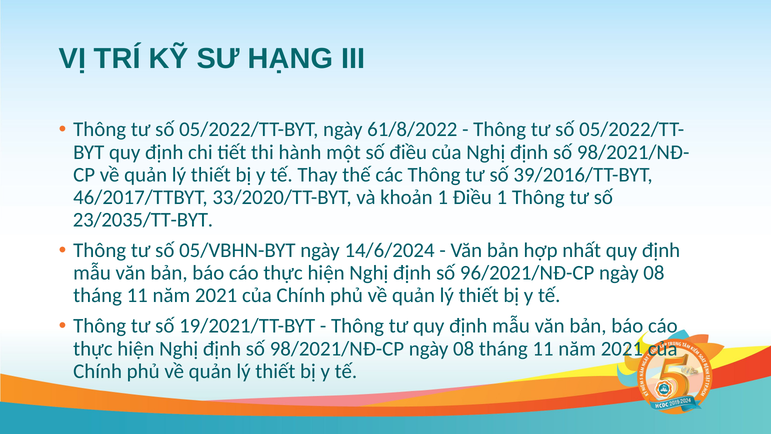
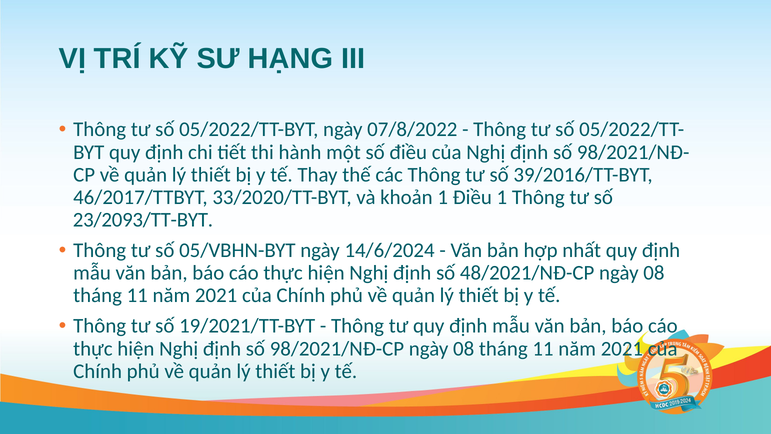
61/8/2022: 61/8/2022 -> 07/8/2022 (412, 129)
23/2035/TT-BYT: 23/2035/TT-BYT -> 23/2093/TT-BYT (143, 220)
96/2021/NĐ-CP: 96/2021/NĐ-CP -> 48/2021/NĐ-CP (527, 273)
